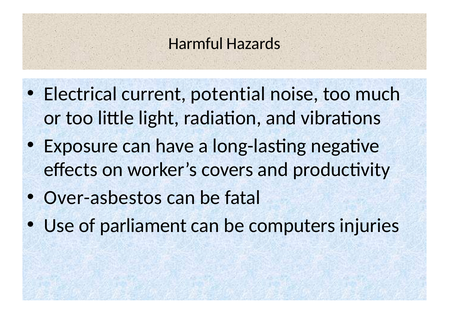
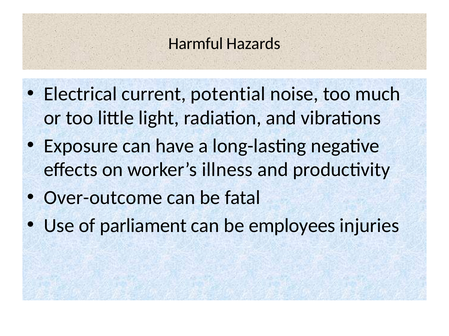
covers: covers -> illness (227, 170)
Over-asbestos: Over-asbestos -> Over-outcome (103, 198)
computers: computers -> employees (292, 226)
